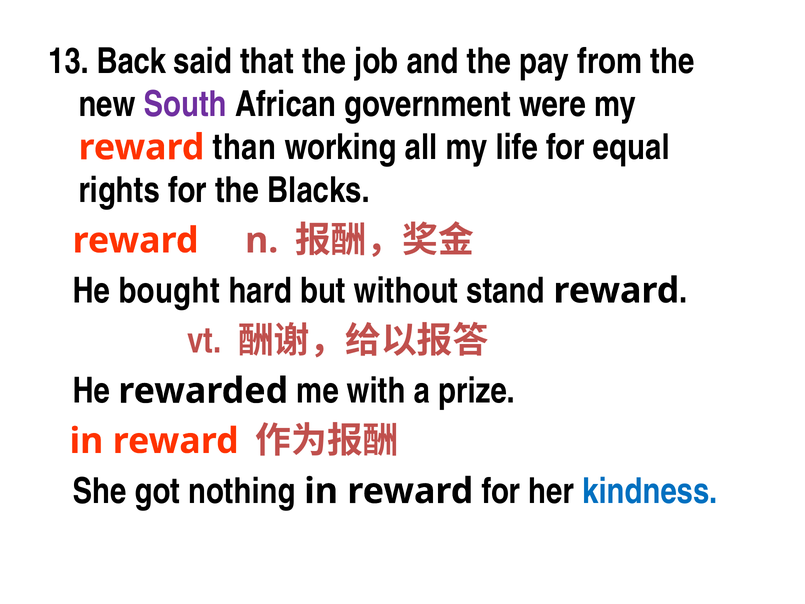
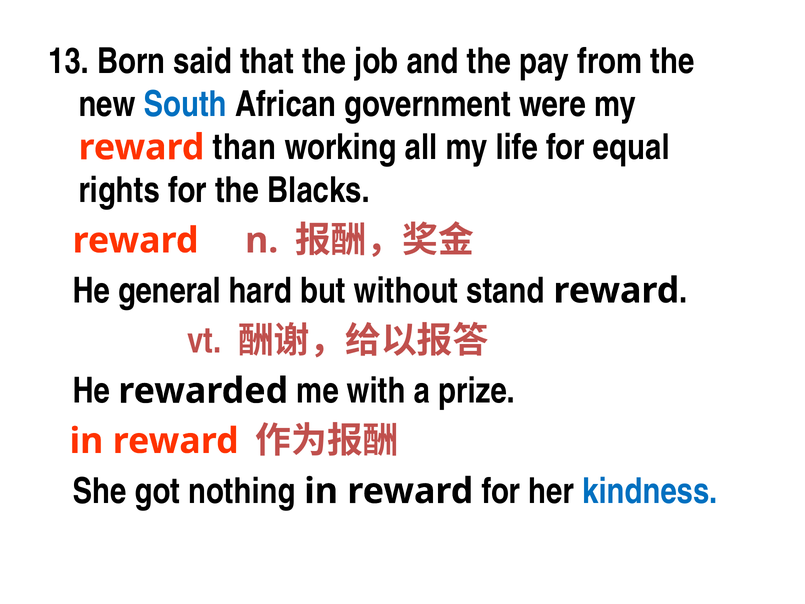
Back: Back -> Born (131, 62)
South colour: purple -> blue (185, 104)
bought: bought -> general (170, 291)
